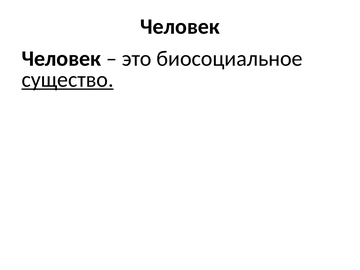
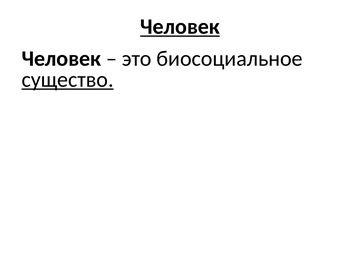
Человек underline: none -> present (180, 27)
